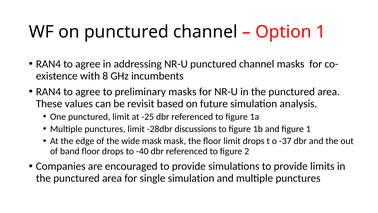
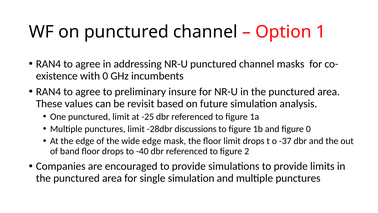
with 8: 8 -> 0 (105, 76)
preliminary masks: masks -> insure (182, 92)
figure 1: 1 -> 0 (308, 129)
wide mask: mask -> edge (152, 141)
